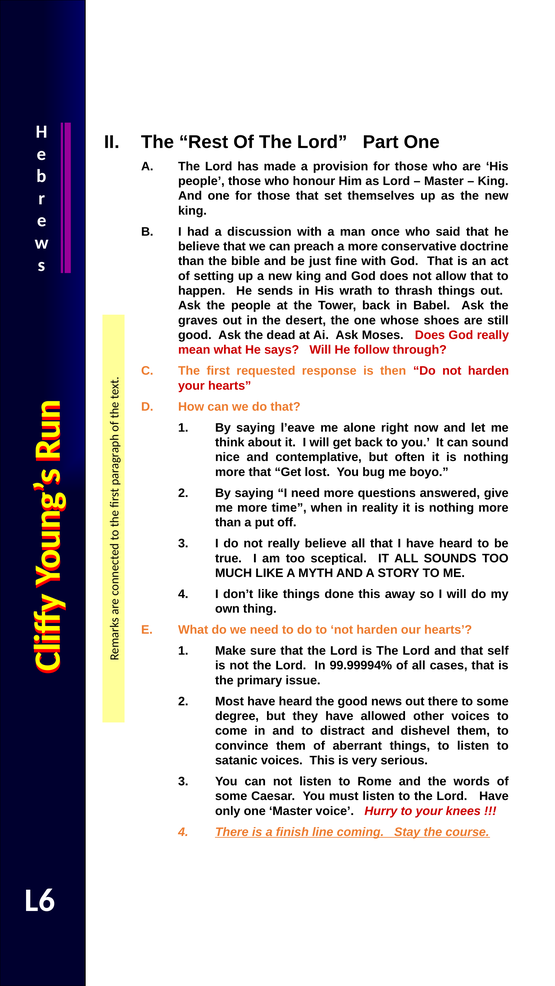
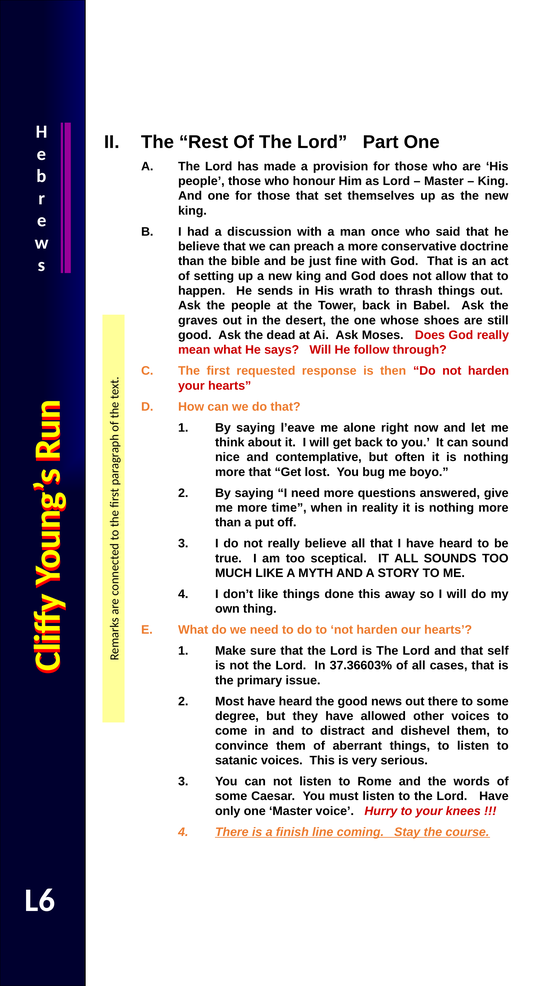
99.99994%: 99.99994% -> 37.36603% (361, 666)
